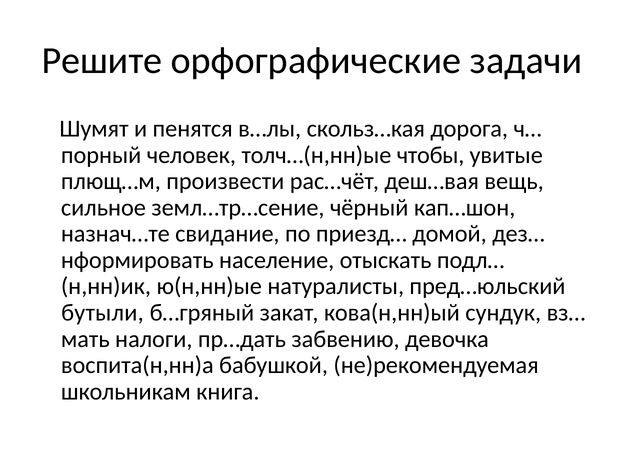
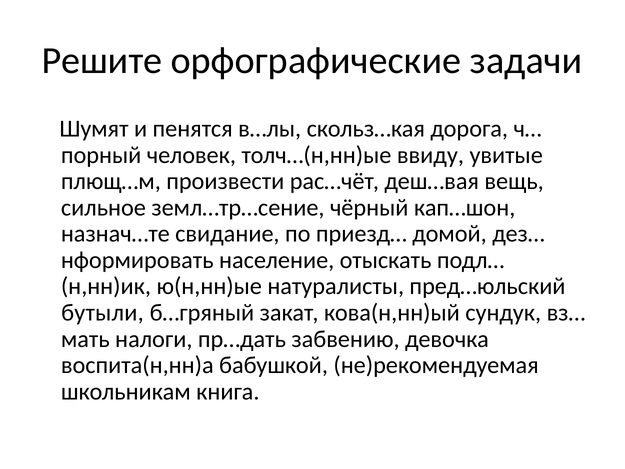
чтобы: чтобы -> ввиду (430, 155)
